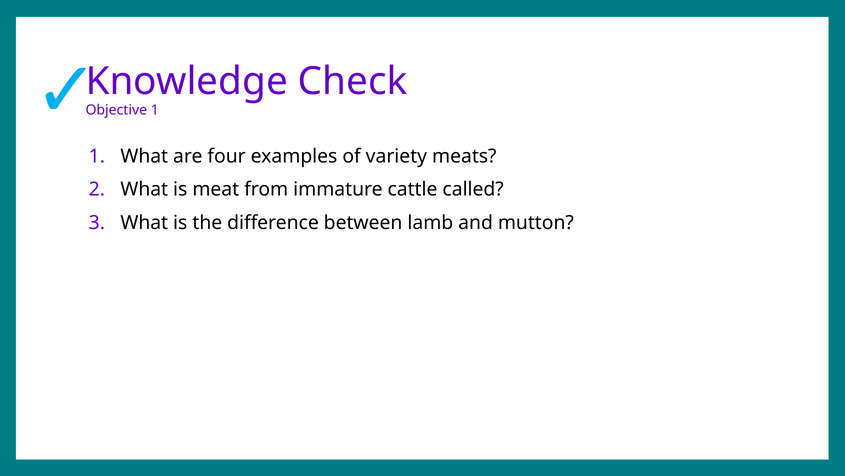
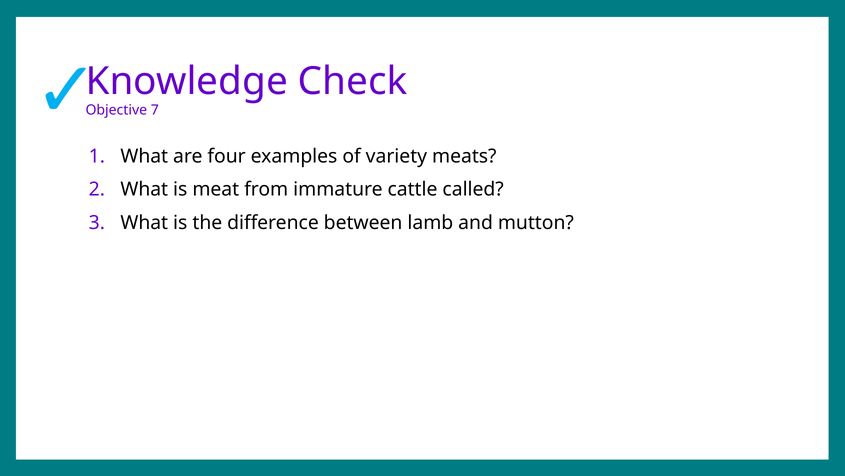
Objective 1: 1 -> 7 (155, 110)
